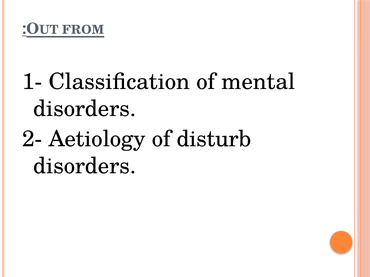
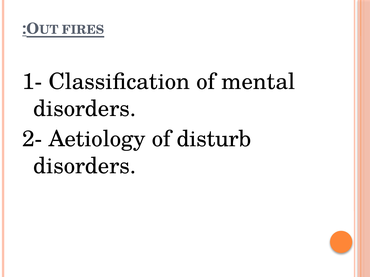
FROM: FROM -> FIRES (83, 30)
